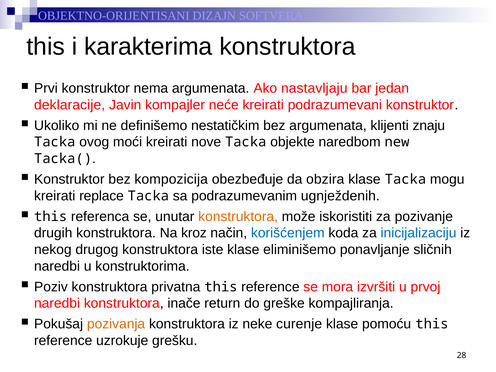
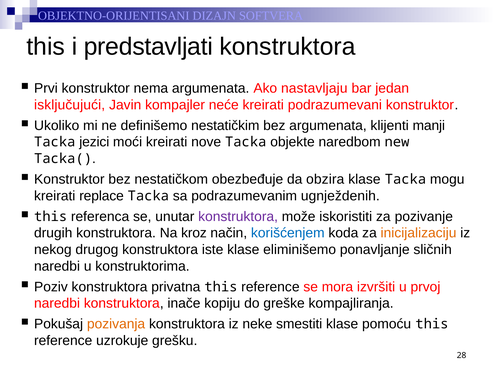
karakterima: karakterima -> predstavljati (148, 47)
deklaracije: deklaracije -> isključujući (70, 105)
znaju: znaju -> manji (429, 126)
ovog: ovog -> jezici (94, 142)
kompozicija: kompozicija -> nestatičkom (171, 179)
konstruktora colour: orange -> purple (238, 217)
inicijalizaciju colour: blue -> orange (419, 233)
return: return -> kopiju (222, 303)
curenje: curenje -> smestiti (299, 324)
